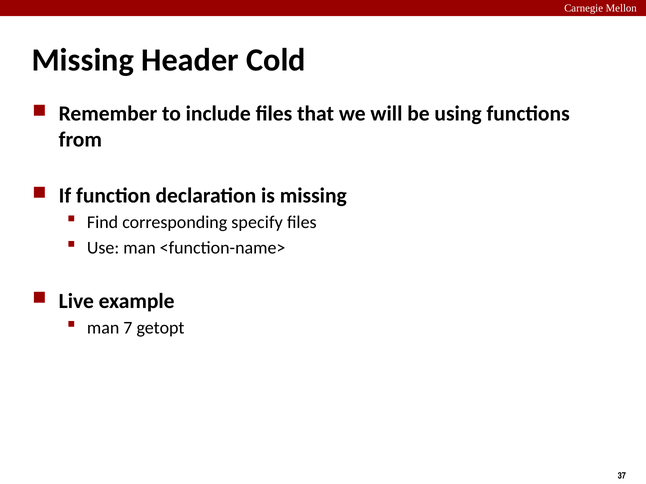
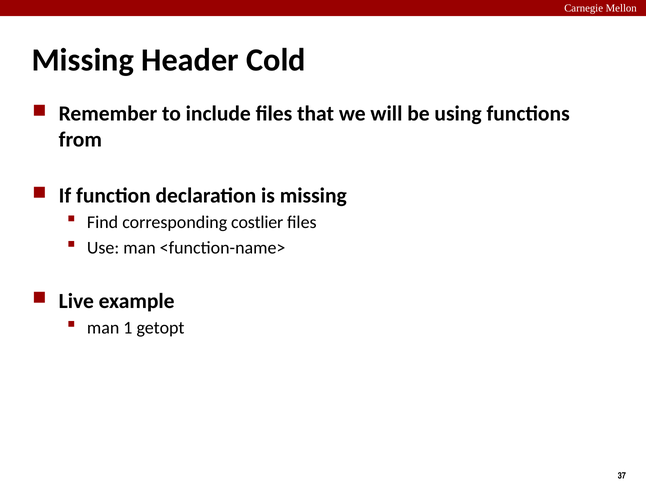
specify: specify -> costlier (257, 223)
7: 7 -> 1 (128, 328)
